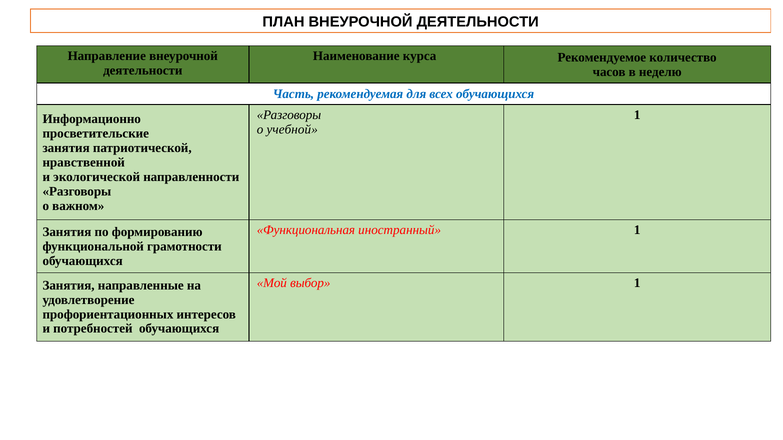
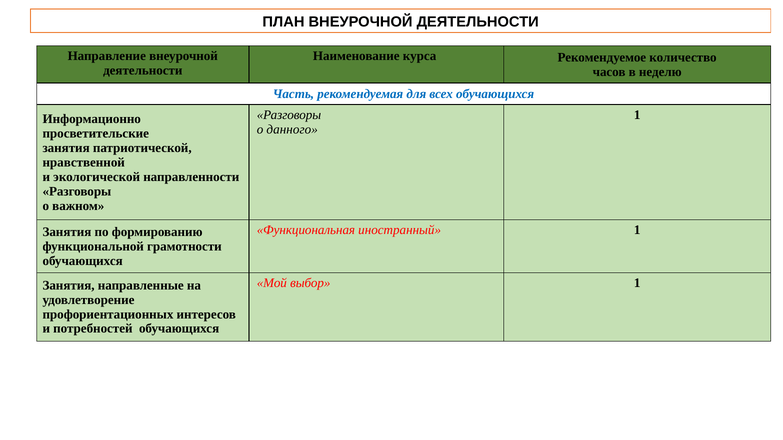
учебной: учебной -> данного (292, 129)
